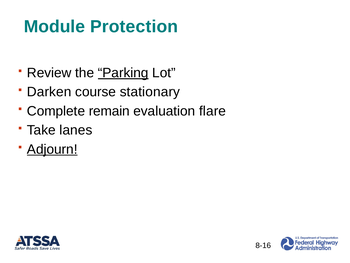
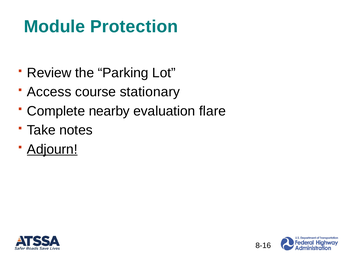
Parking underline: present -> none (123, 73)
Darken: Darken -> Access (49, 92)
remain: remain -> nearby (109, 111)
lanes: lanes -> notes (76, 130)
